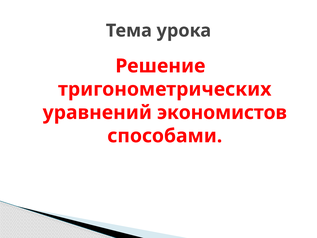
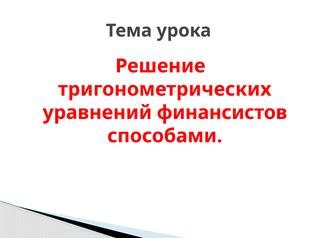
экономистов: экономистов -> финансистов (222, 112)
